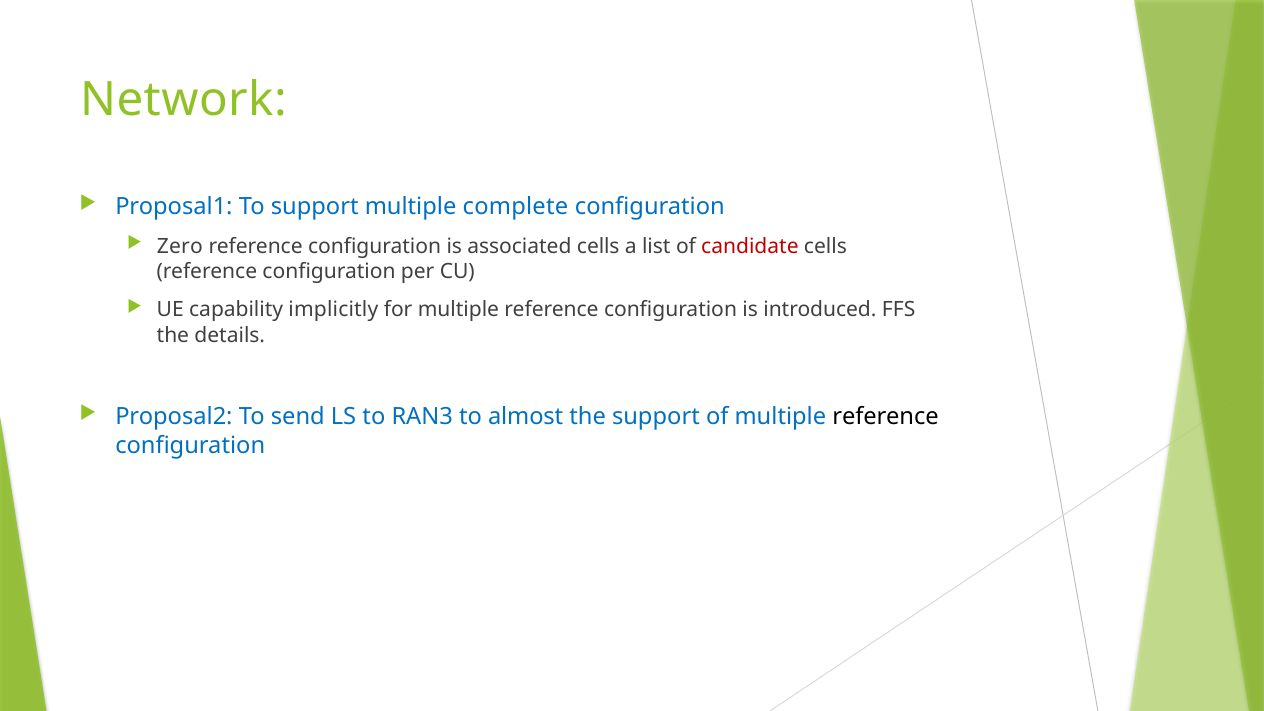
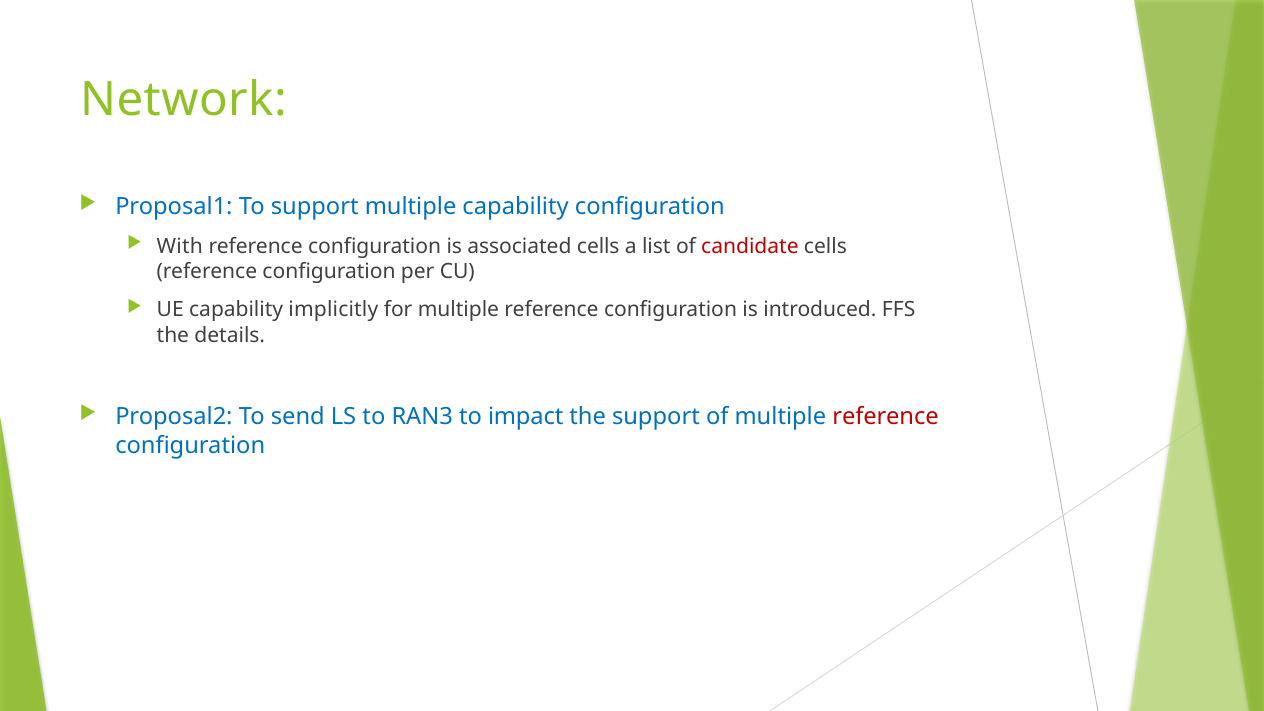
multiple complete: complete -> capability (516, 206)
Zero: Zero -> With (180, 246)
almost: almost -> impact (526, 417)
reference colour: black -> red (885, 417)
